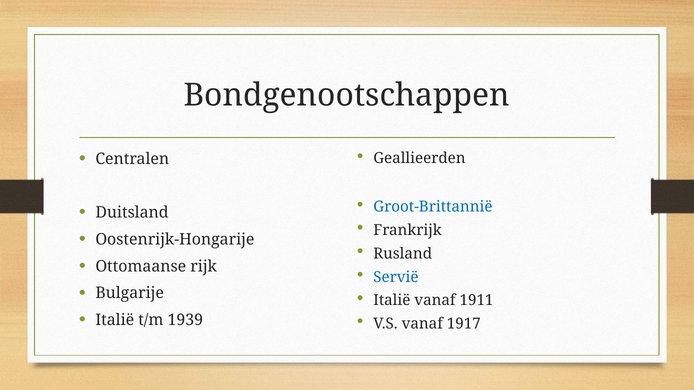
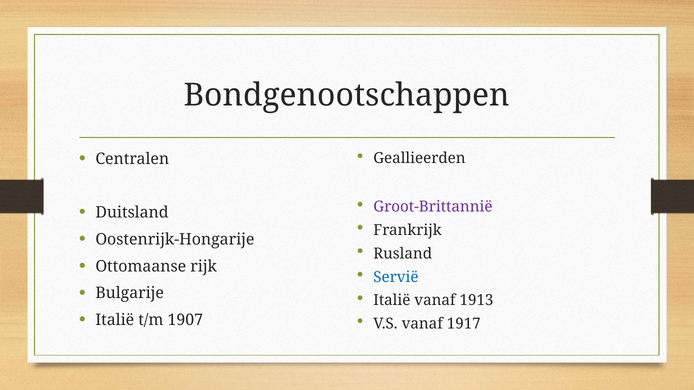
Groot-Brittannië colour: blue -> purple (433, 207)
1911: 1911 -> 1913 (477, 301)
1939: 1939 -> 1907 (185, 320)
